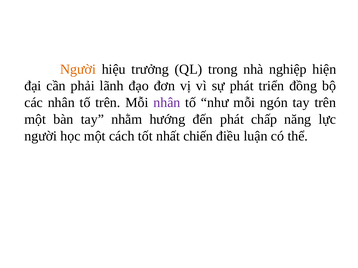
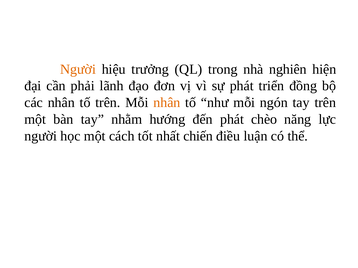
nghiệp: nghiệp -> nghiên (288, 69)
nhân colour: purple -> orange (167, 103)
chấp: chấp -> chèo (264, 119)
